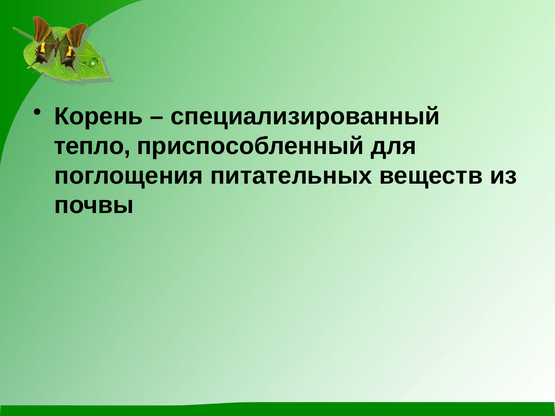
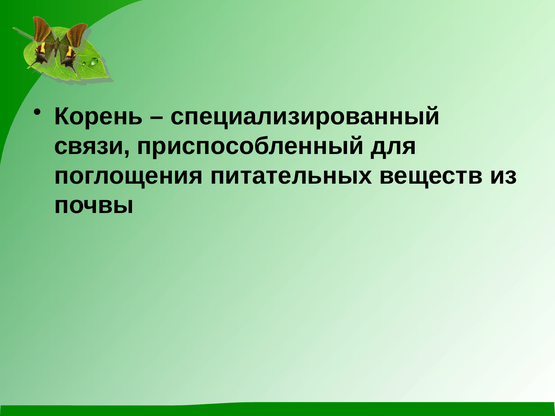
тепло: тепло -> связи (92, 146)
